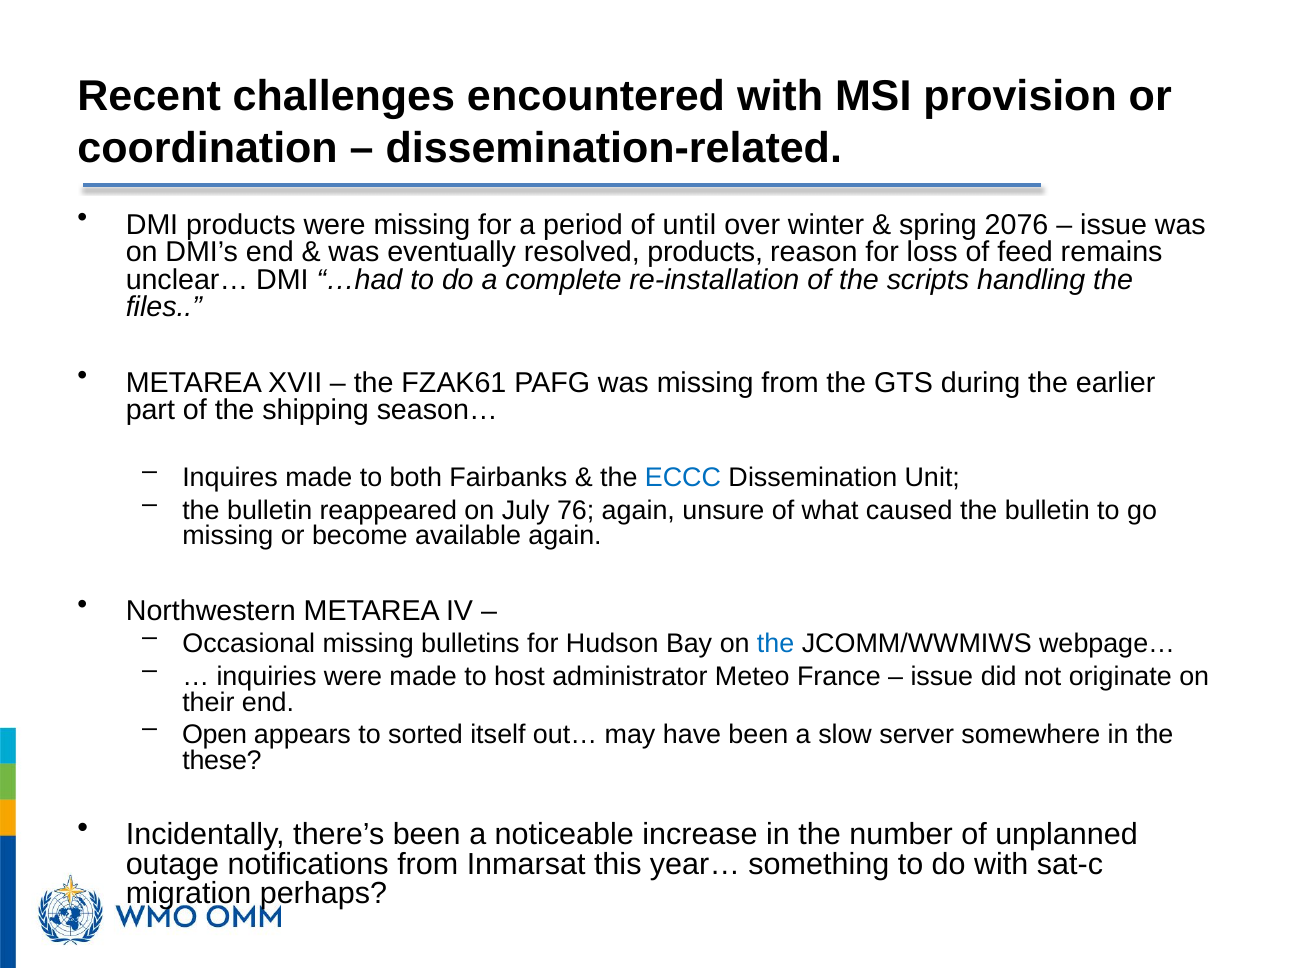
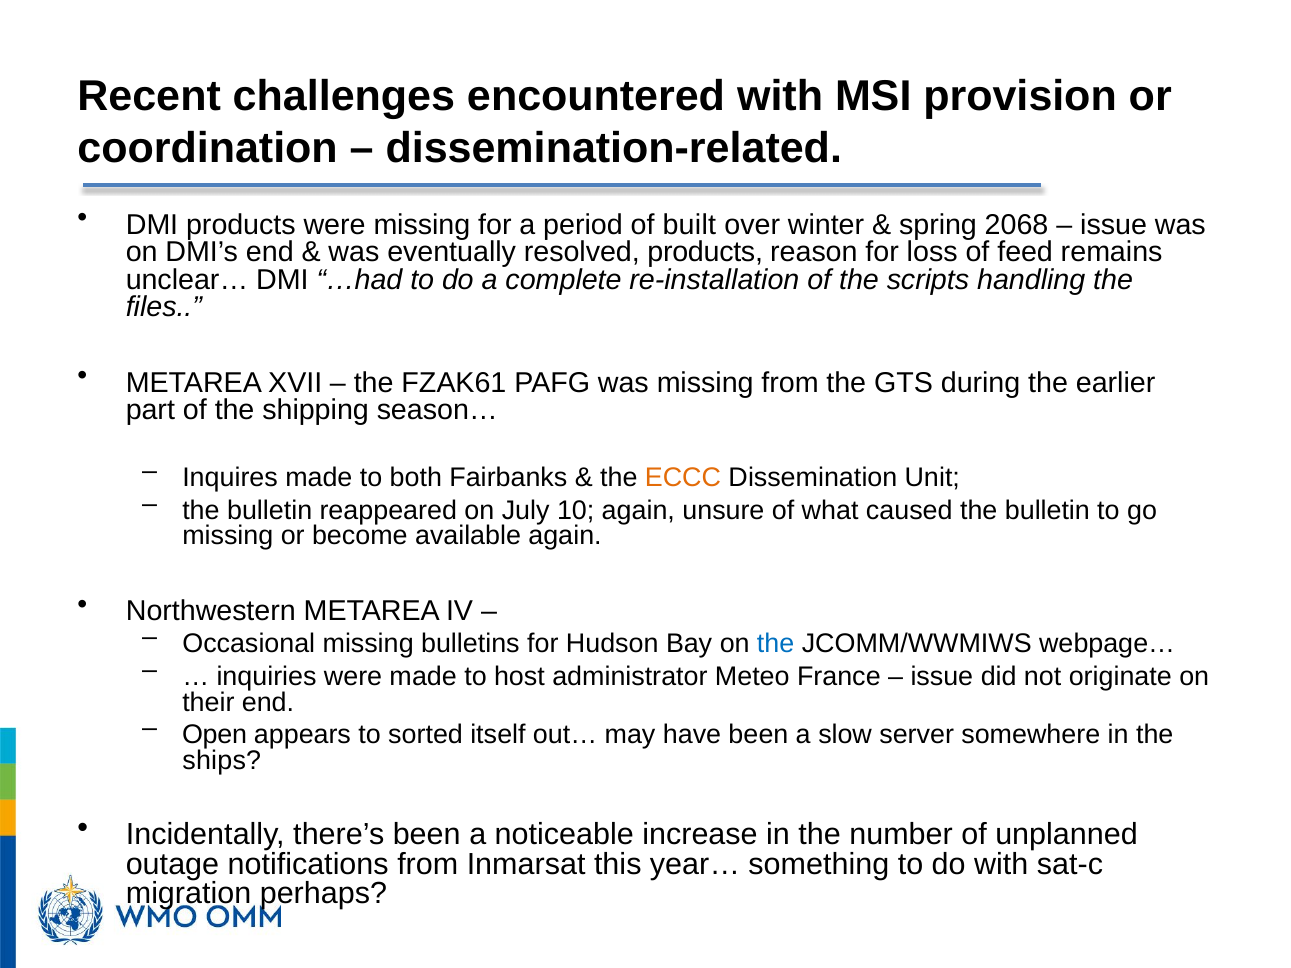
until: until -> built (689, 225)
2076: 2076 -> 2068 (1017, 225)
ECCC colour: blue -> orange (683, 478)
76: 76 -> 10 (576, 510)
these: these -> ships (222, 761)
